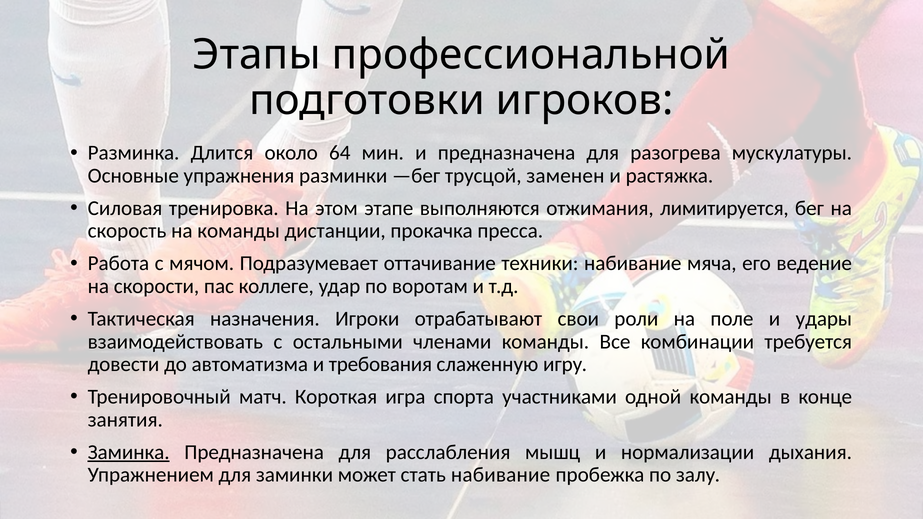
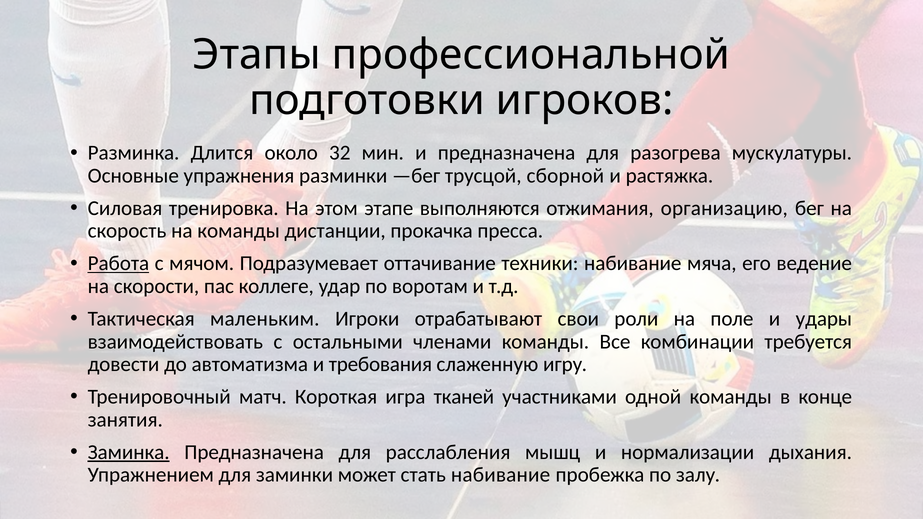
64: 64 -> 32 (340, 153)
заменен: заменен -> сборной (565, 176)
лимитируется: лимитируется -> организацию (724, 208)
Работа underline: none -> present (118, 264)
назначения: назначения -> маленьким (265, 319)
спорта: спорта -> тканей (464, 397)
